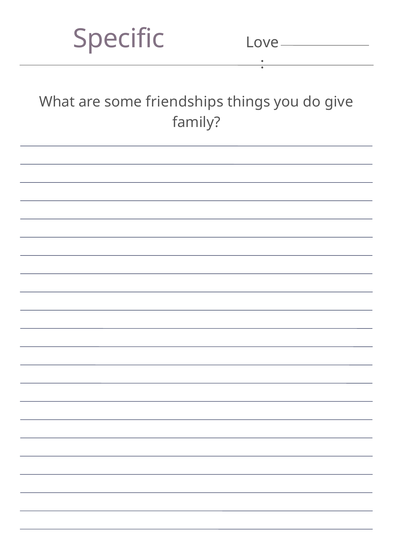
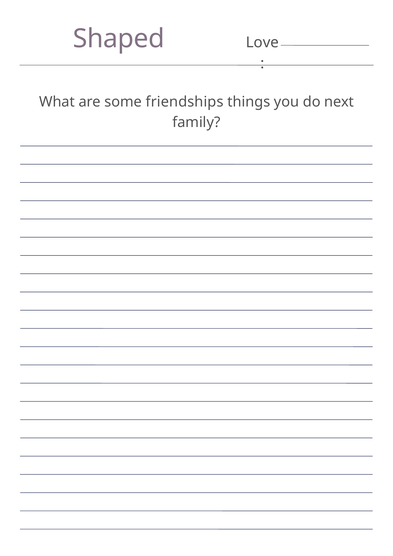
Specific: Specific -> Shaped (119, 39)
give: give -> next (339, 102)
